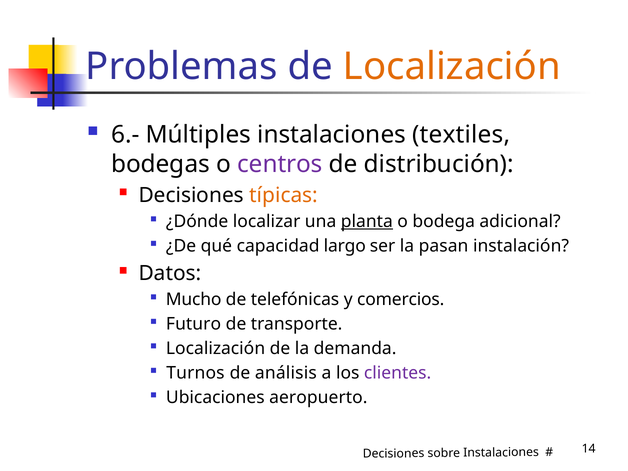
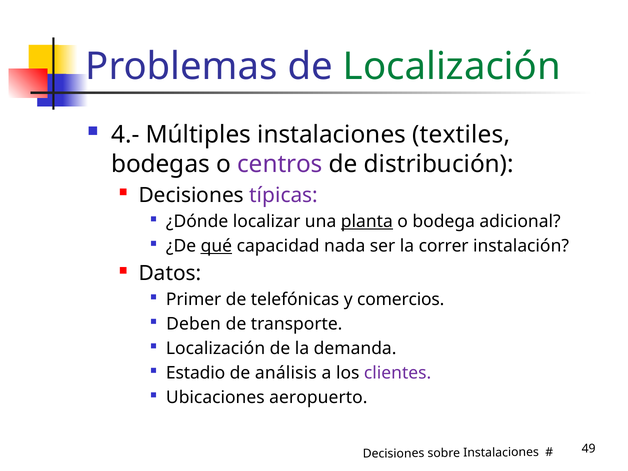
Localización colour: orange -> green (452, 67)
6.-: 6.- -> 4.- (125, 135)
típicas colour: orange -> purple (284, 195)
qué underline: none -> present (216, 246)
largo: largo -> nada (345, 246)
pasan: pasan -> correr (444, 246)
Mucho: Mucho -> Primer (194, 300)
Futuro: Futuro -> Deben (193, 324)
Turnos: Turnos -> Estadio (196, 373)
14: 14 -> 49 (589, 449)
